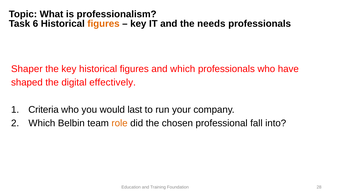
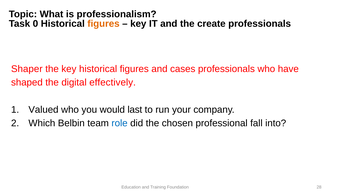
6: 6 -> 0 (35, 24)
needs: needs -> create (211, 24)
and which: which -> cases (183, 69)
Criteria: Criteria -> Valued (43, 109)
role colour: orange -> blue (120, 123)
